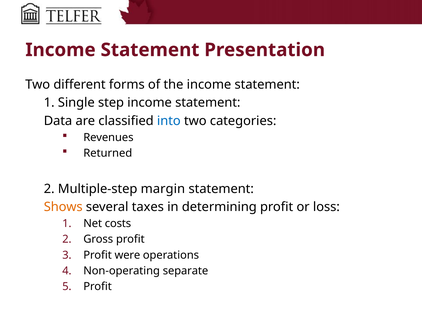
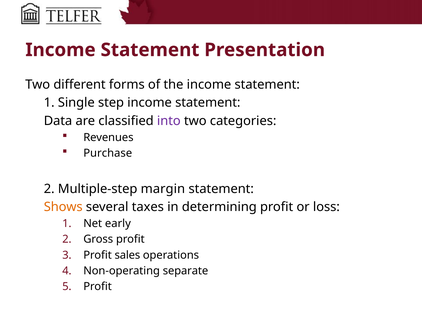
into colour: blue -> purple (169, 121)
Returned: Returned -> Purchase (108, 153)
costs: costs -> early (118, 224)
were: were -> sales (127, 255)
